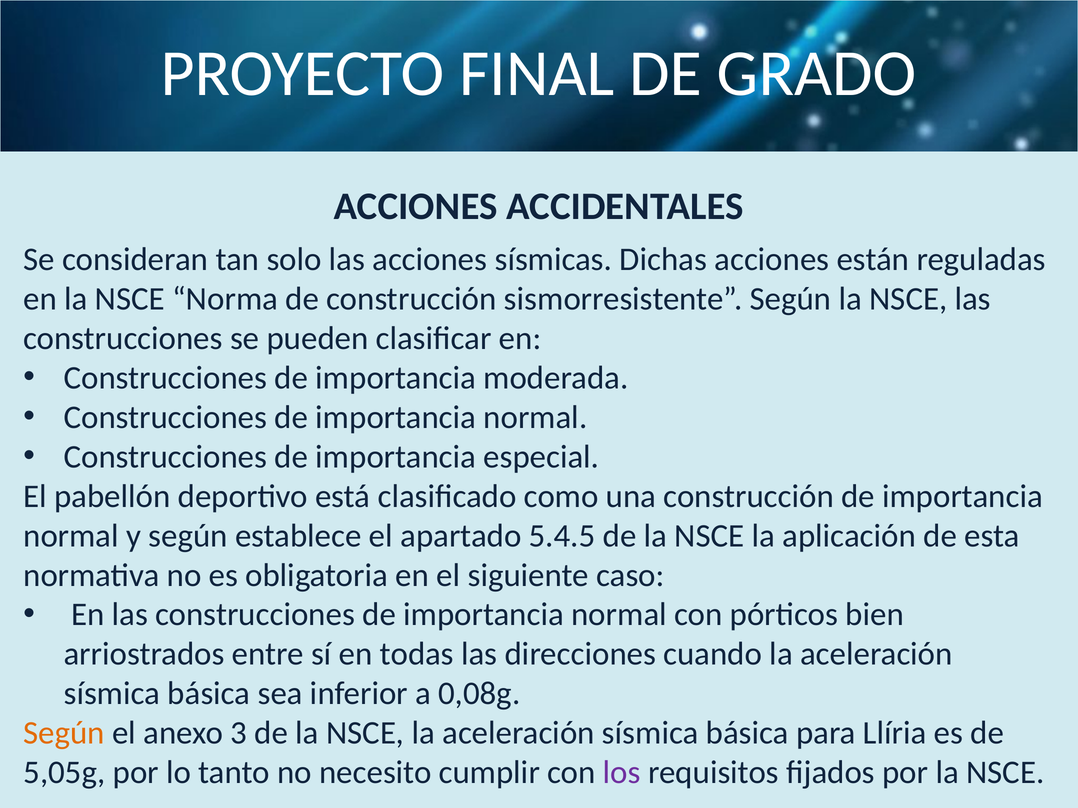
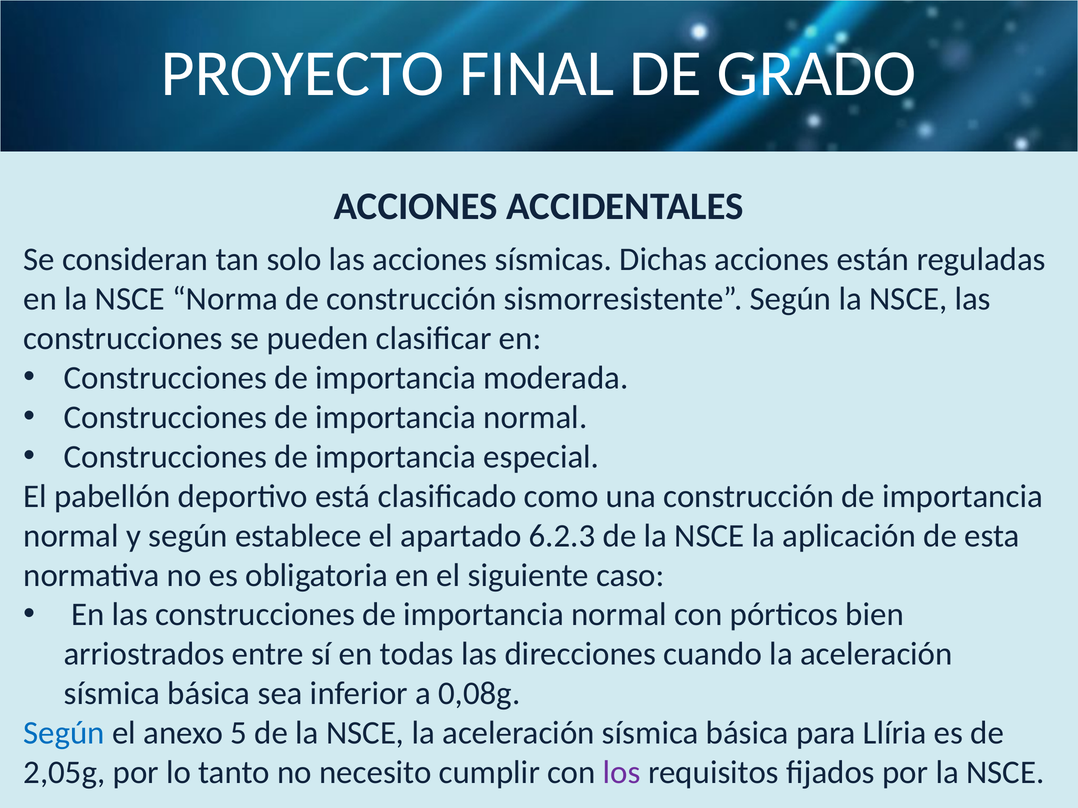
5.4.5: 5.4.5 -> 6.2.3 (562, 536)
Según colour: orange -> blue (64, 734)
3: 3 -> 5 (239, 734)
5,05g: 5,05g -> 2,05g (64, 773)
